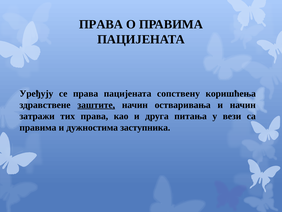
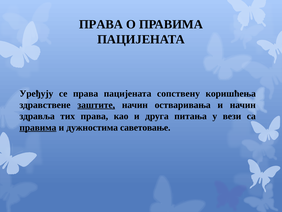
затражи: затражи -> здравља (37, 116)
правима underline: none -> present (38, 127)
заступника: заступника -> саветовање (145, 127)
